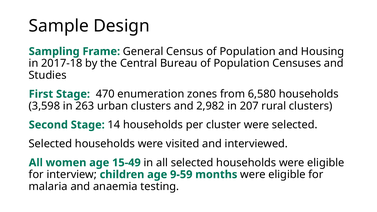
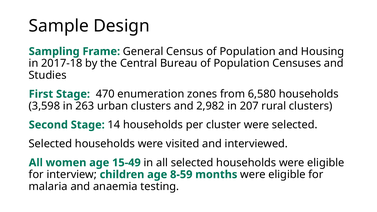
9-59: 9-59 -> 8-59 (181, 175)
